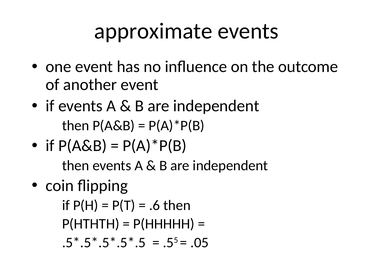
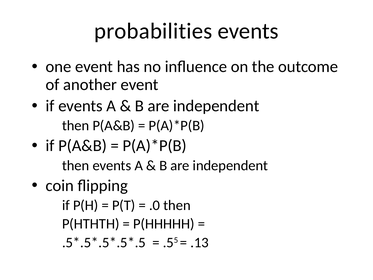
approximate: approximate -> probabilities (153, 31)
.6: .6 -> .0 (155, 205)
.05: .05 -> .13 (200, 242)
